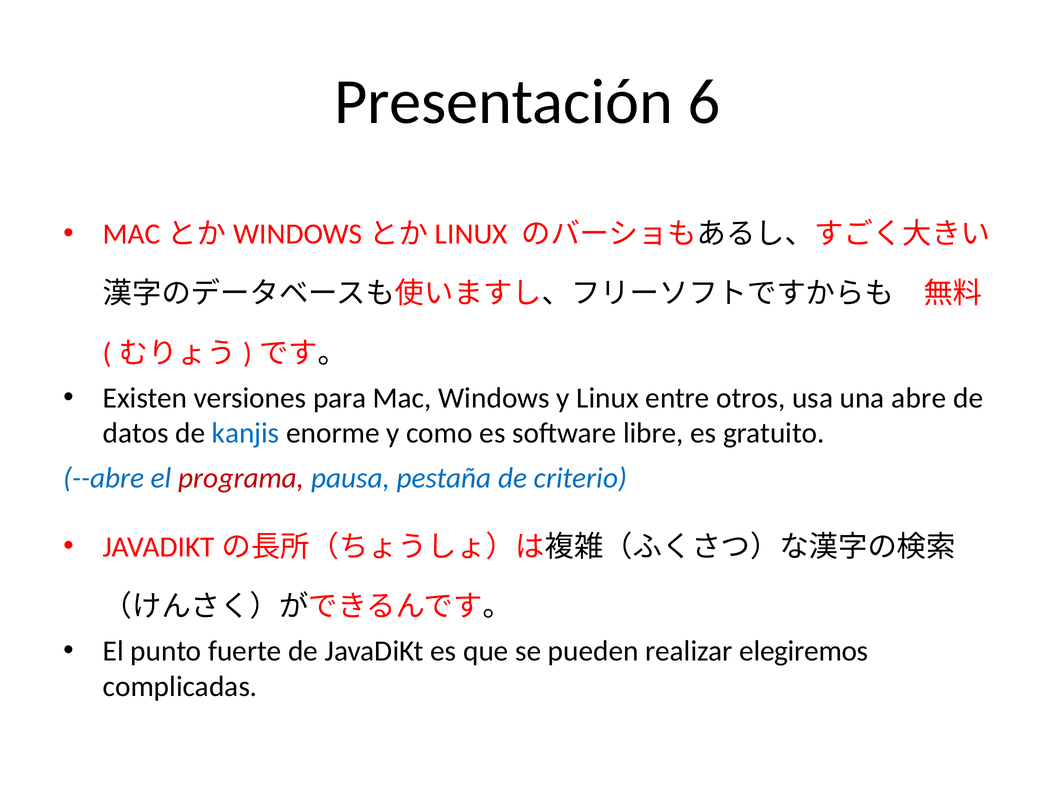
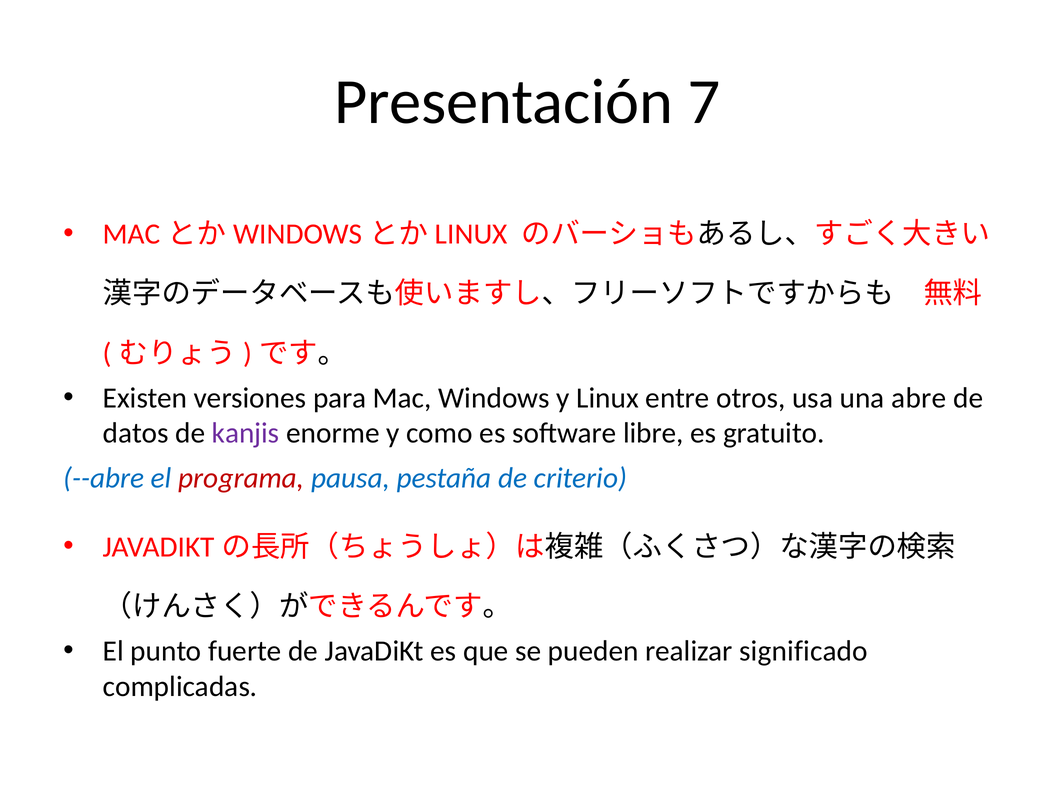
6: 6 -> 7 (704, 102)
kanjis colour: blue -> purple (246, 433)
elegiremos: elegiremos -> significado (804, 651)
